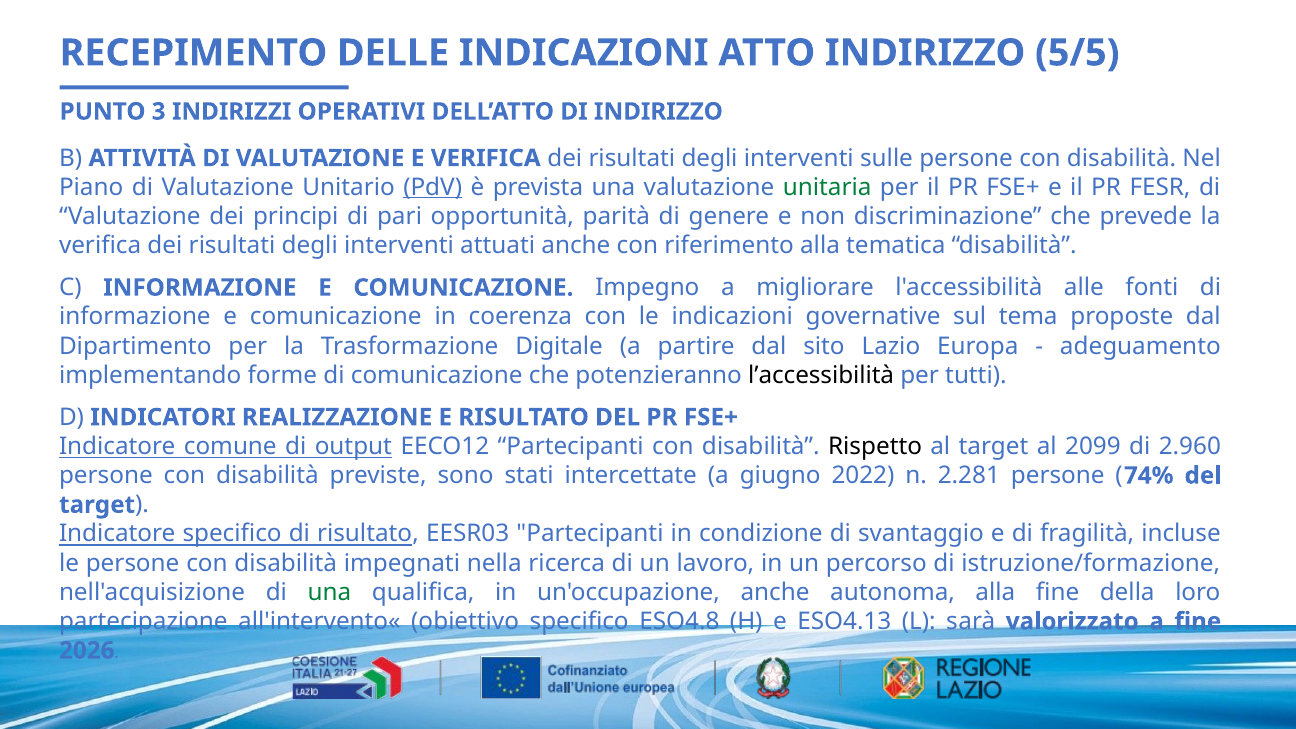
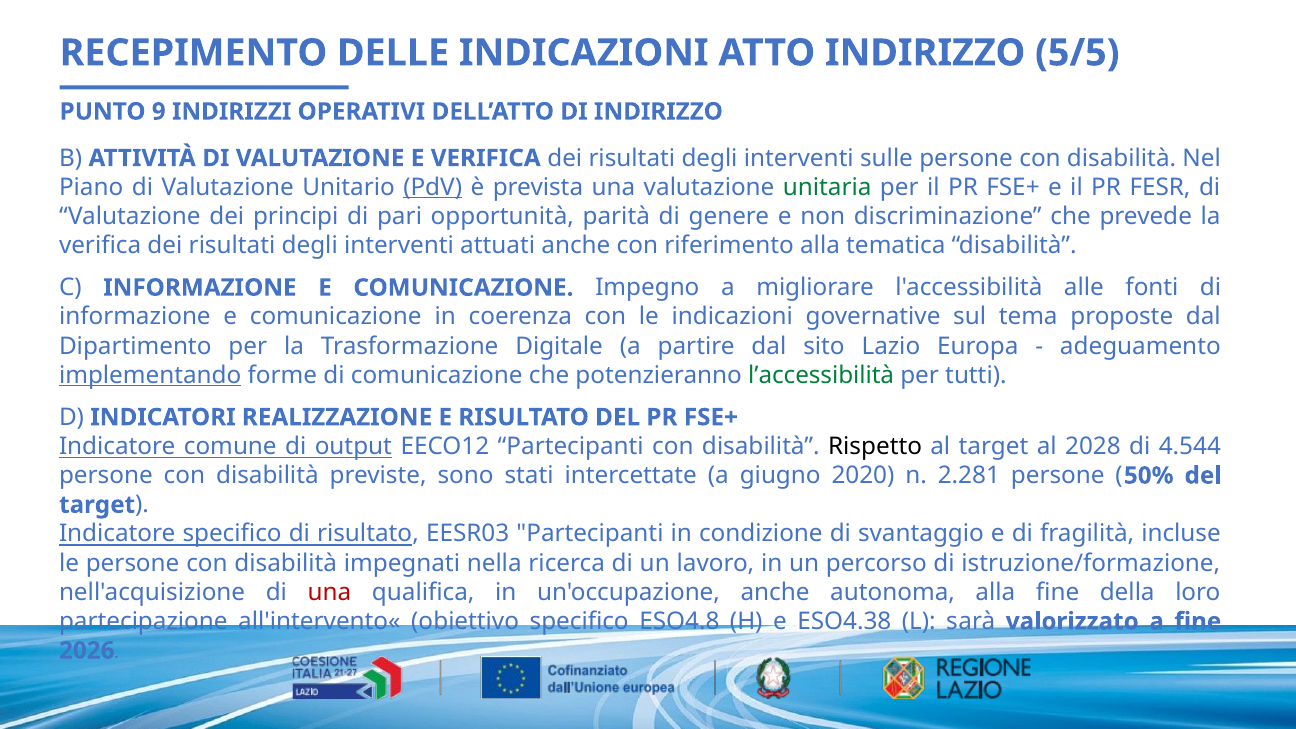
3: 3 -> 9 (159, 112)
implementando underline: none -> present (150, 375)
l’accessibilità colour: black -> green (821, 375)
2099: 2099 -> 2028 (1093, 446)
2.960: 2.960 -> 4.544 (1190, 446)
2022: 2022 -> 2020 (863, 476)
74%: 74% -> 50% (1149, 476)
una colour: green -> red (330, 592)
ESO4.13: ESO4.13 -> ESO4.38 (844, 621)
